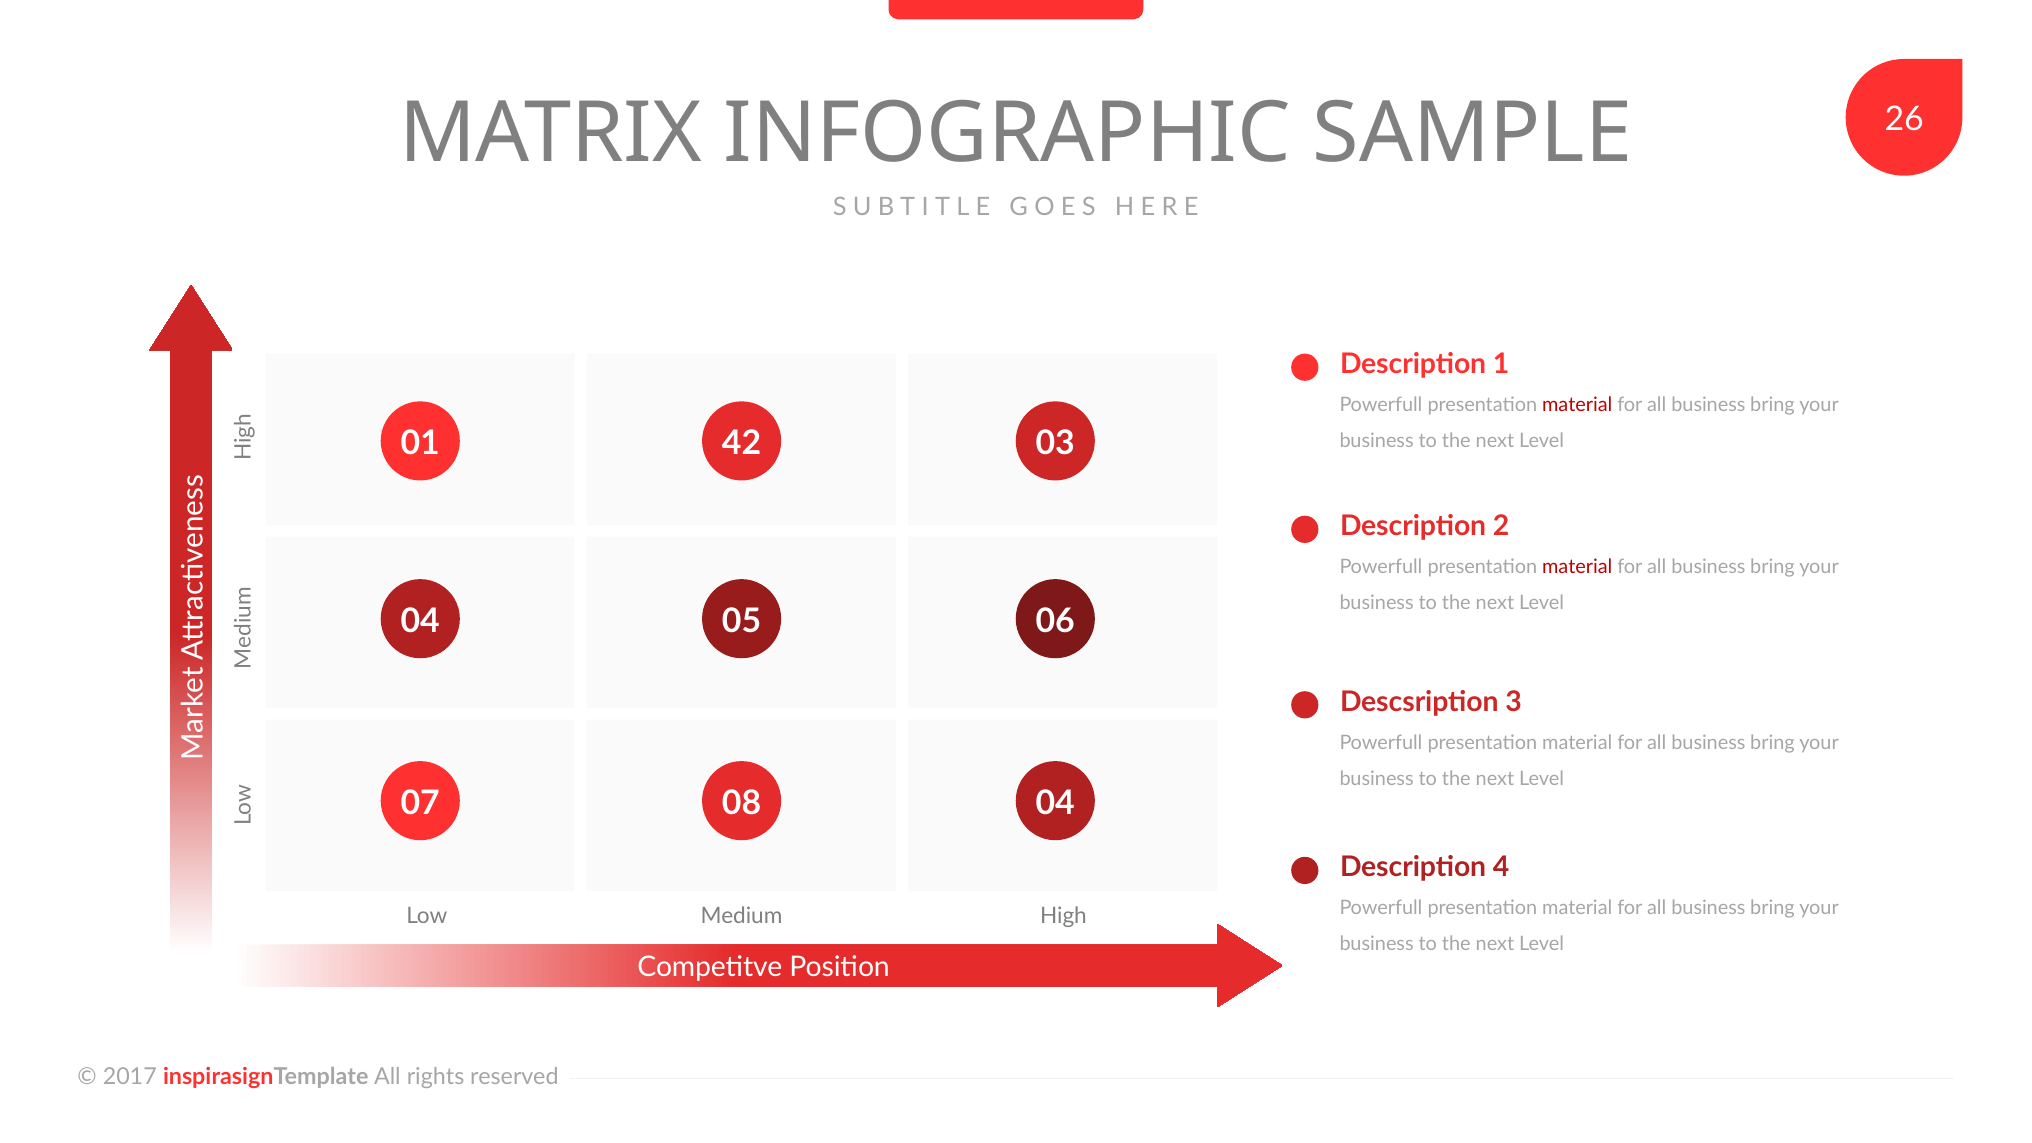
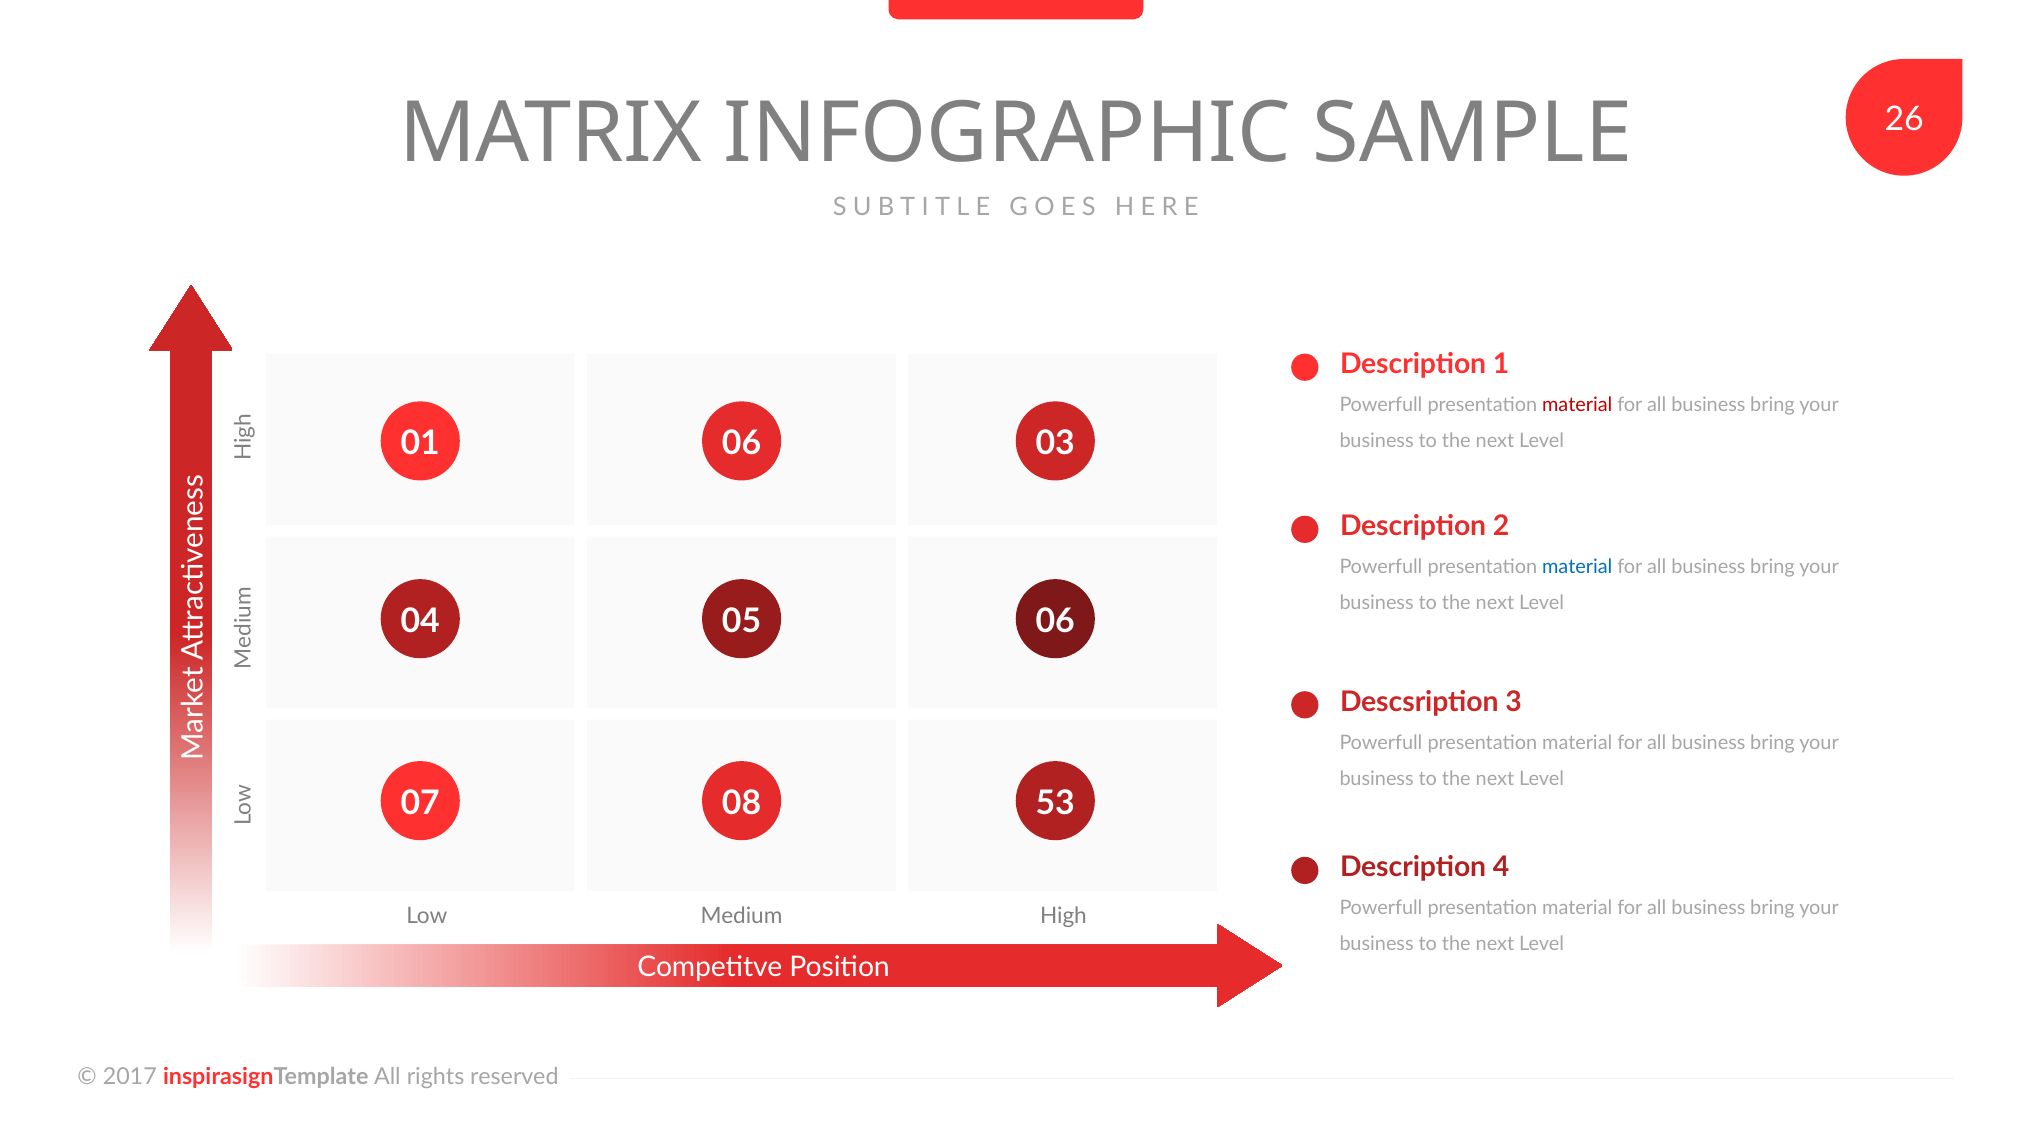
01 42: 42 -> 06 (742, 444)
material colour: red -> blue (1577, 567)
08 04: 04 -> 53 (1055, 803)
